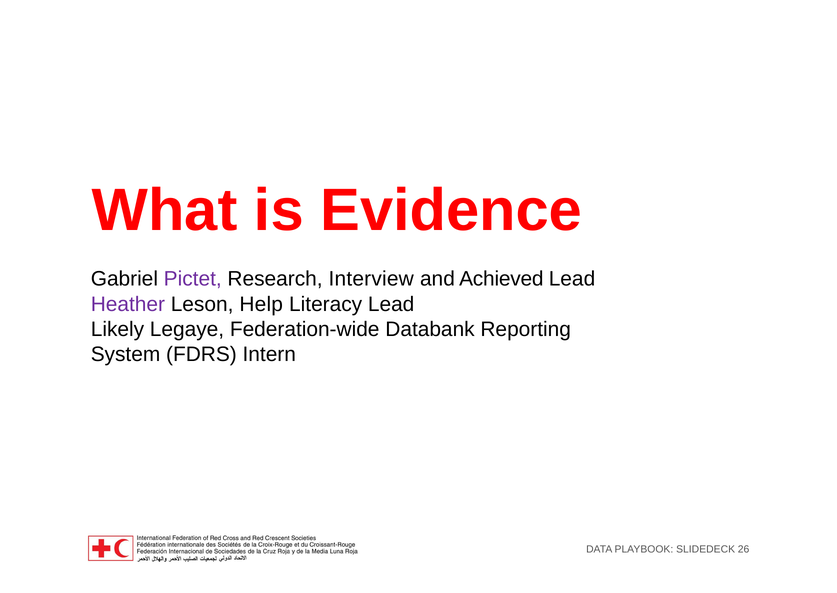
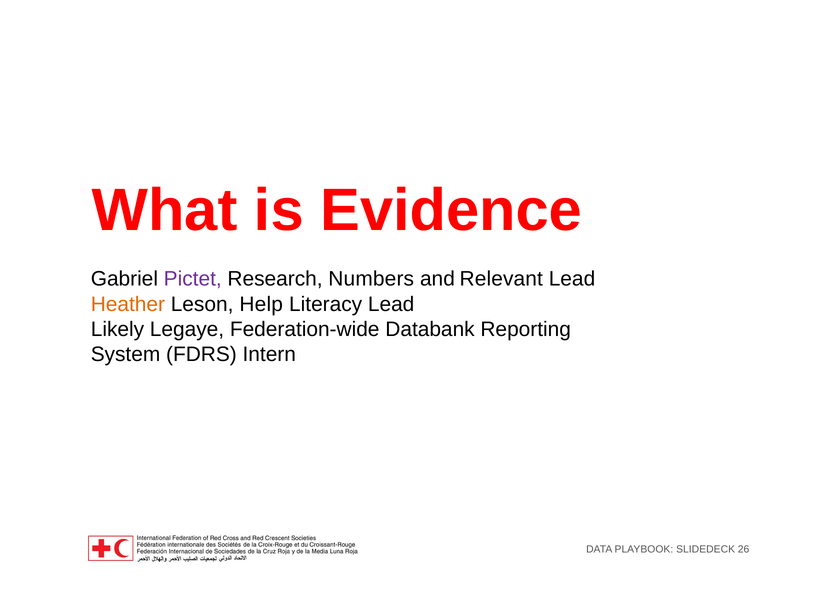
Interview: Interview -> Numbers (371, 279)
Achieved: Achieved -> Relevant (501, 279)
Heather colour: purple -> orange (128, 304)
